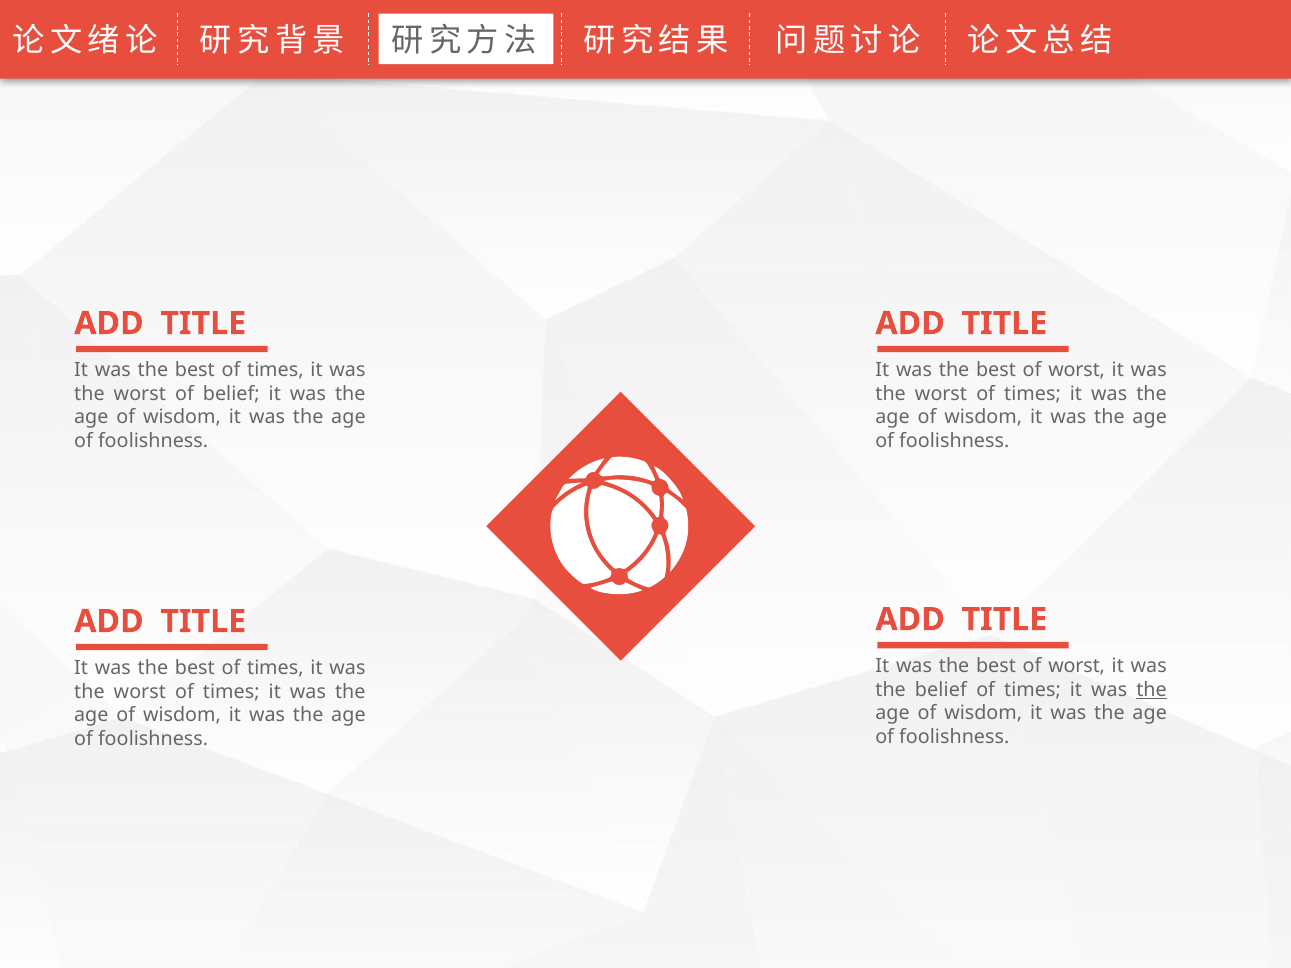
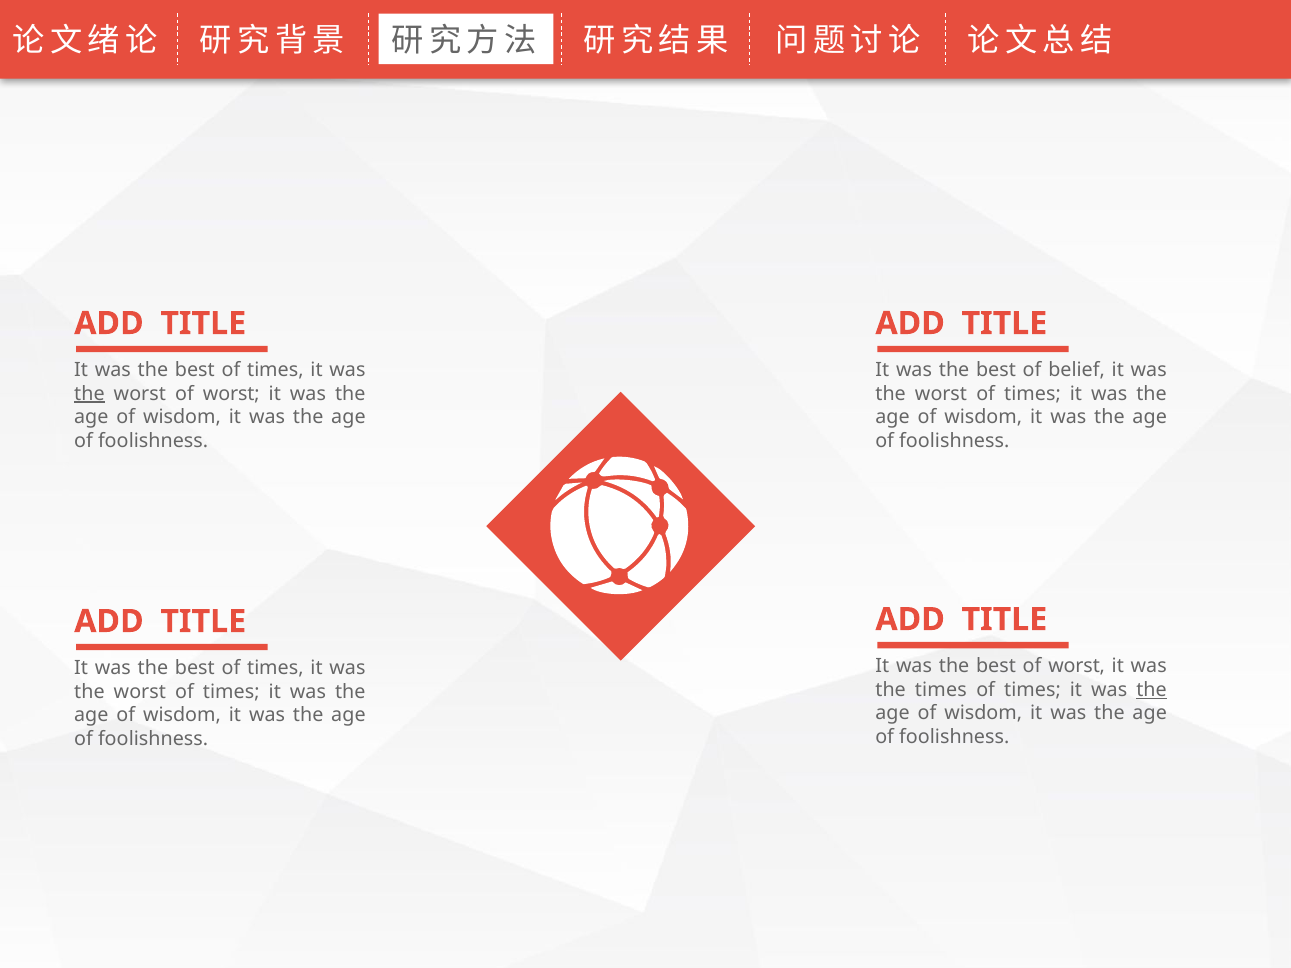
worst: worst -> belief (1077, 370)
the underline: none -> present (89, 394)
worst of belief: belief -> worst (231, 394)
the belief: belief -> times (941, 690)
